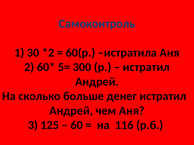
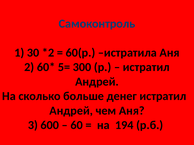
125: 125 -> 600 (50, 126)
116: 116 -> 194 (124, 126)
